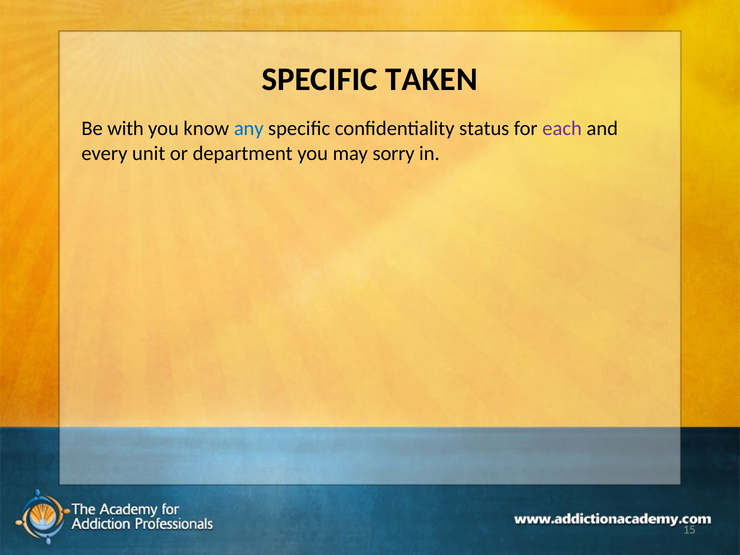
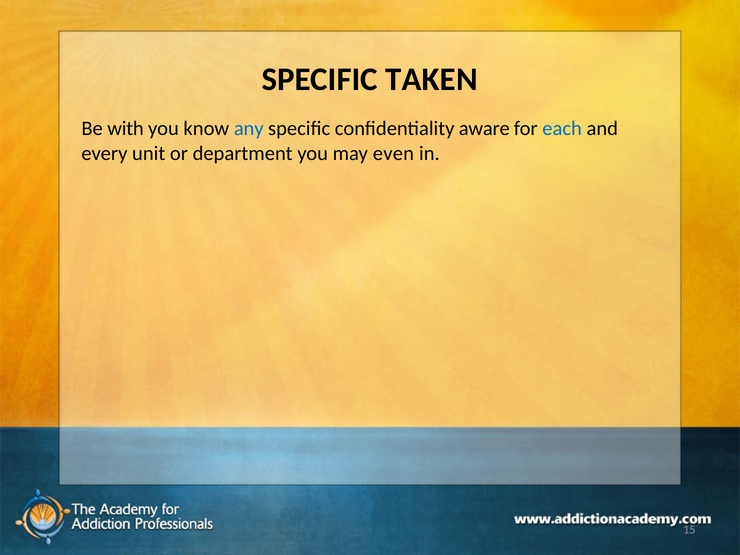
status: status -> aware (484, 129)
each colour: purple -> blue (562, 129)
sorry: sorry -> even (393, 153)
